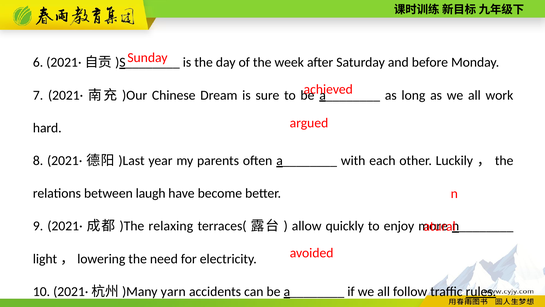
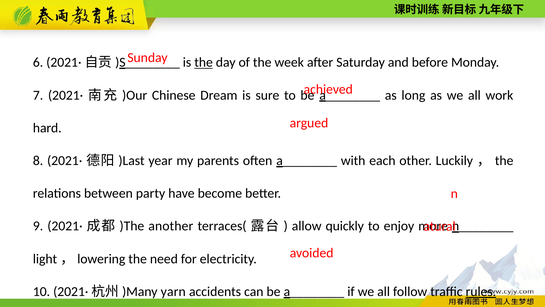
the underline: none -> present (204, 62)
laugh: laugh -> party (151, 193)
relaxing: relaxing -> another (171, 226)
